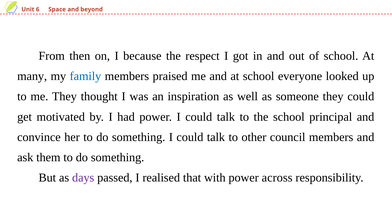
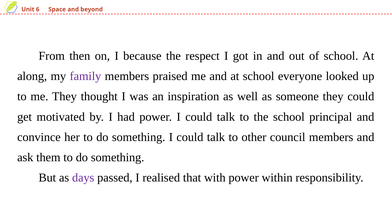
many: many -> along (32, 76)
family colour: blue -> purple (85, 76)
across: across -> within (277, 178)
